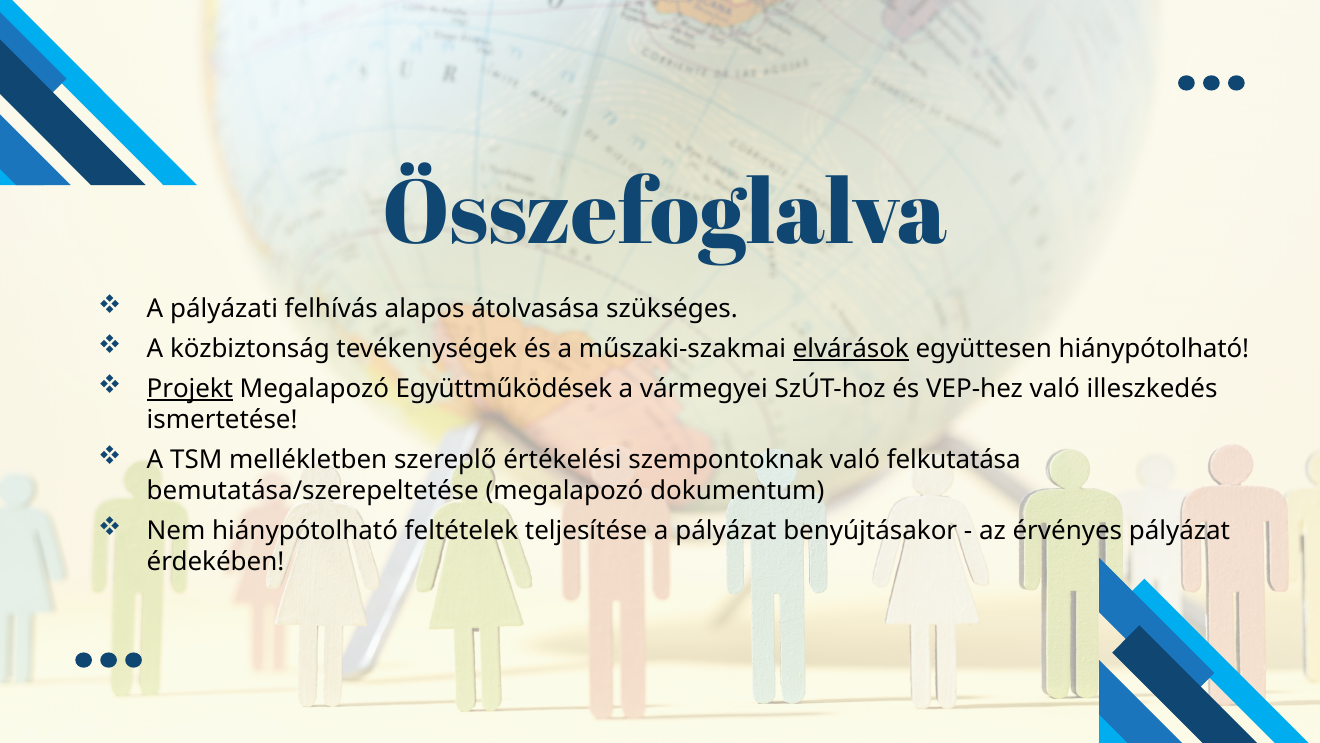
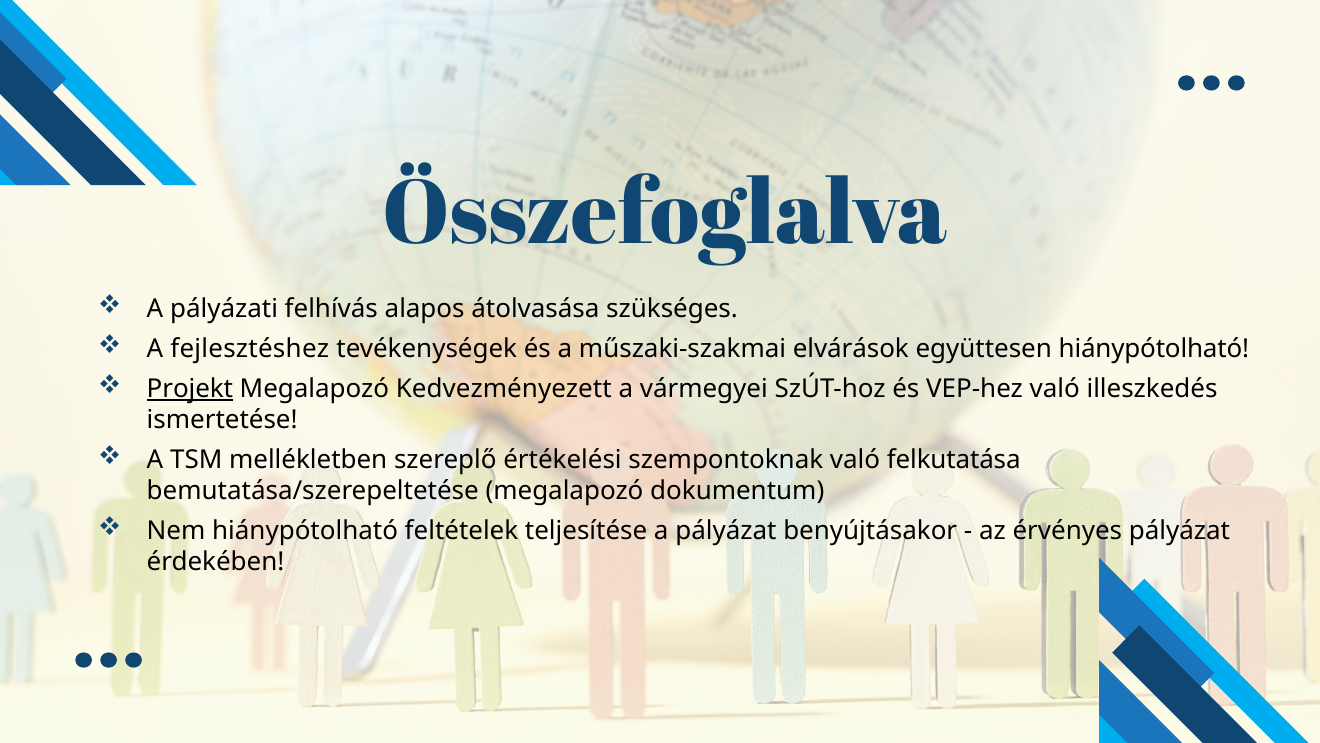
közbiztonság: közbiztonság -> fejlesztéshez (250, 349)
elvárások underline: present -> none (851, 349)
Együttműködések: Együttműködések -> Kedvezményezett (504, 389)
